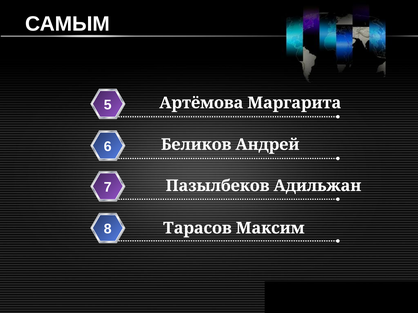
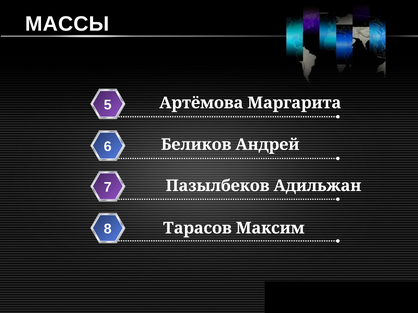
САМЫМ: САМЫМ -> МАССЫ (67, 24)
